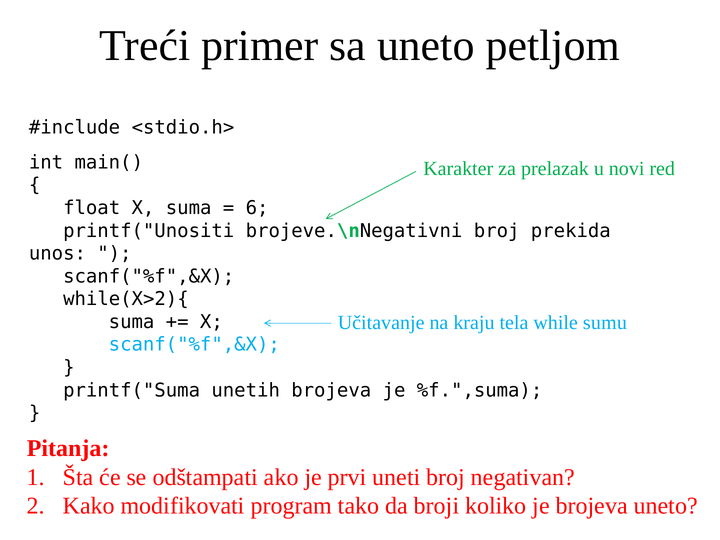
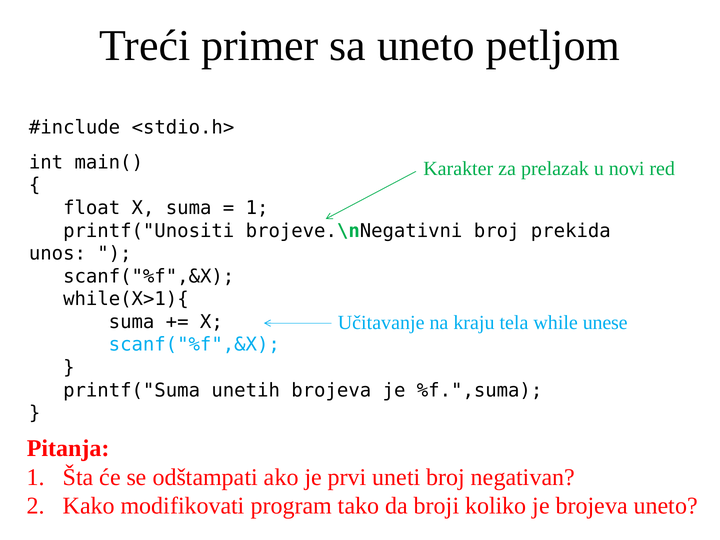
6: 6 -> 1 (257, 208)
while(X>2){: while(X>2){ -> while(X>1){ (126, 299)
sumu: sumu -> unese (605, 322)
